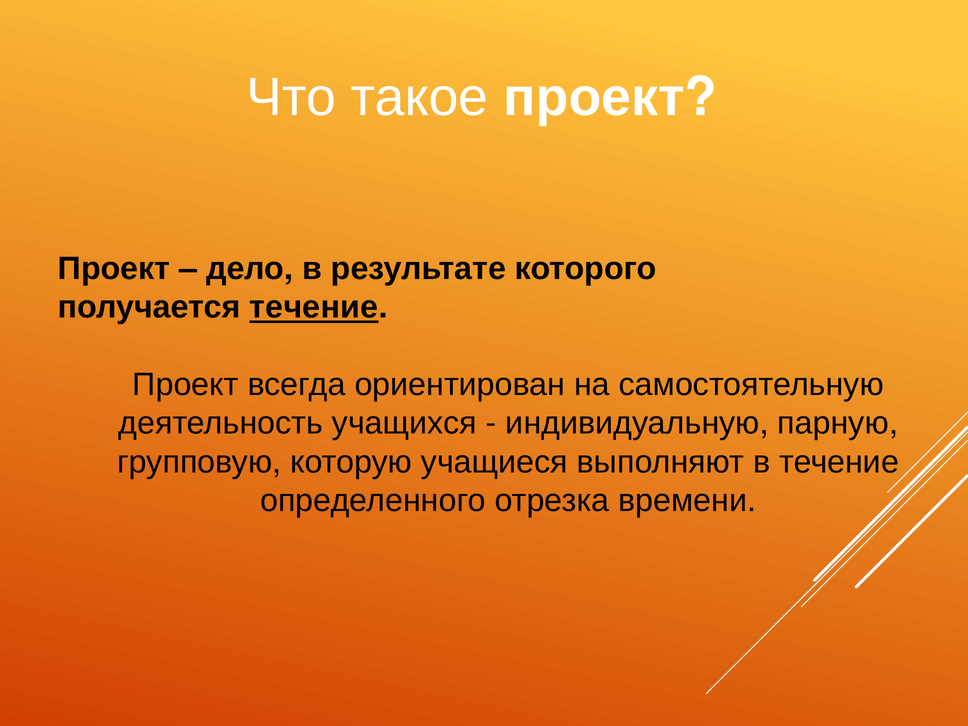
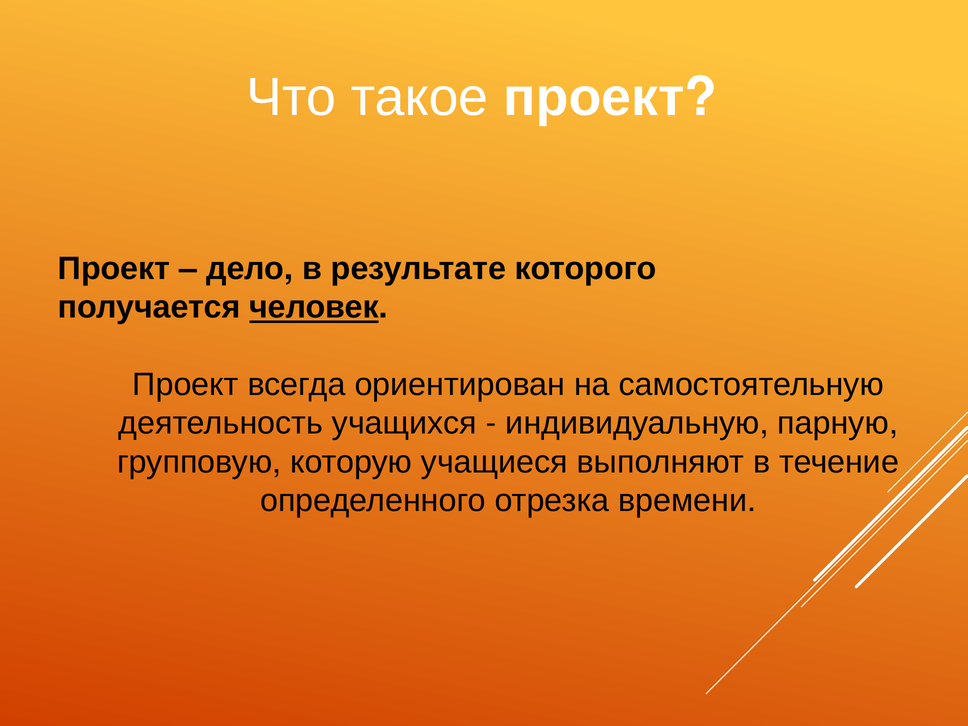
получается течение: течение -> человек (314, 307)
